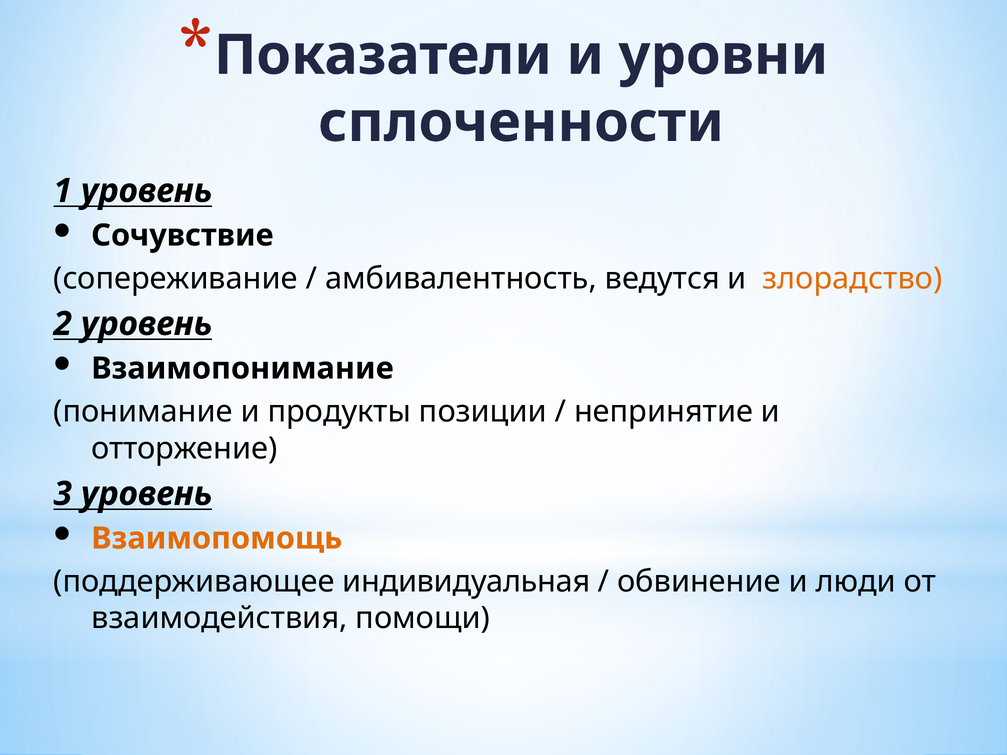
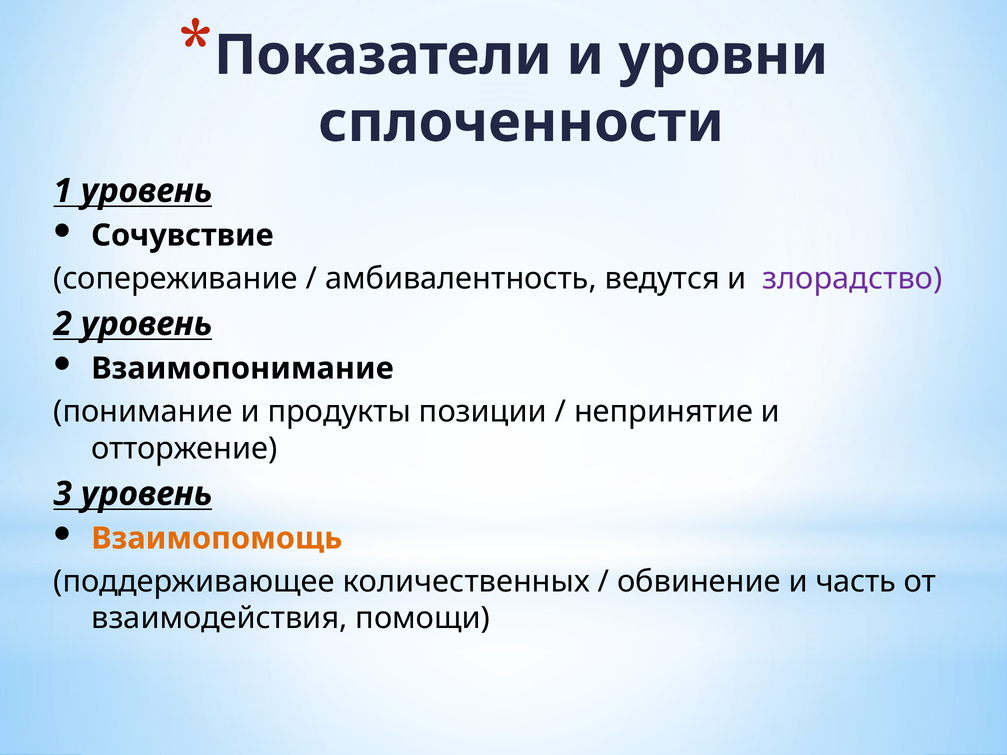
злорадство colour: orange -> purple (852, 279)
индивидуальная: индивидуальная -> количественных (466, 582)
люди: люди -> часть (856, 582)
